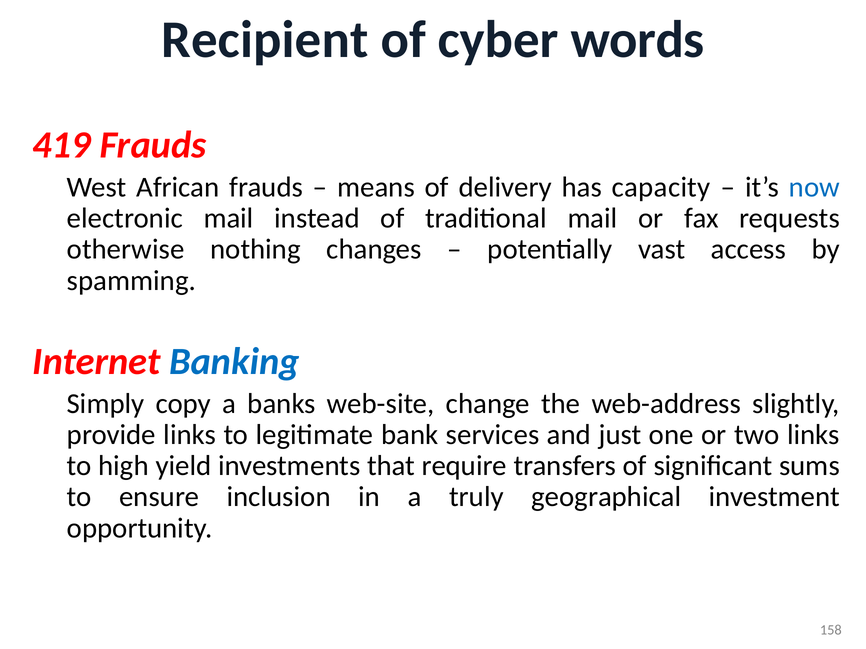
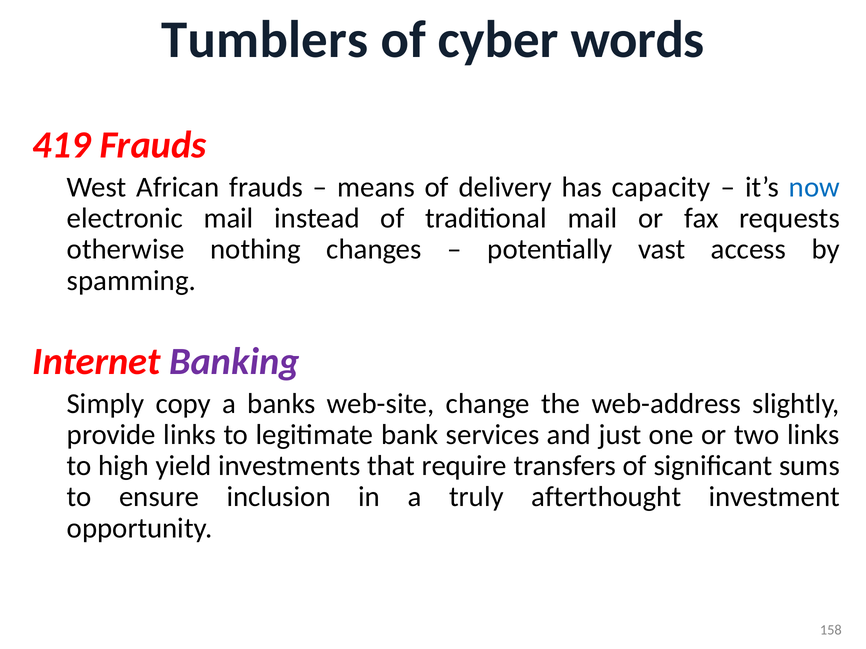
Recipient: Recipient -> Tumblers (265, 40)
Banking colour: blue -> purple (234, 362)
geographical: geographical -> afterthought (606, 497)
